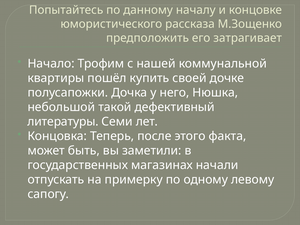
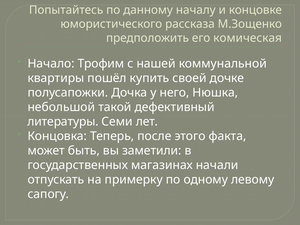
затрагивает: затрагивает -> комическая (248, 38)
